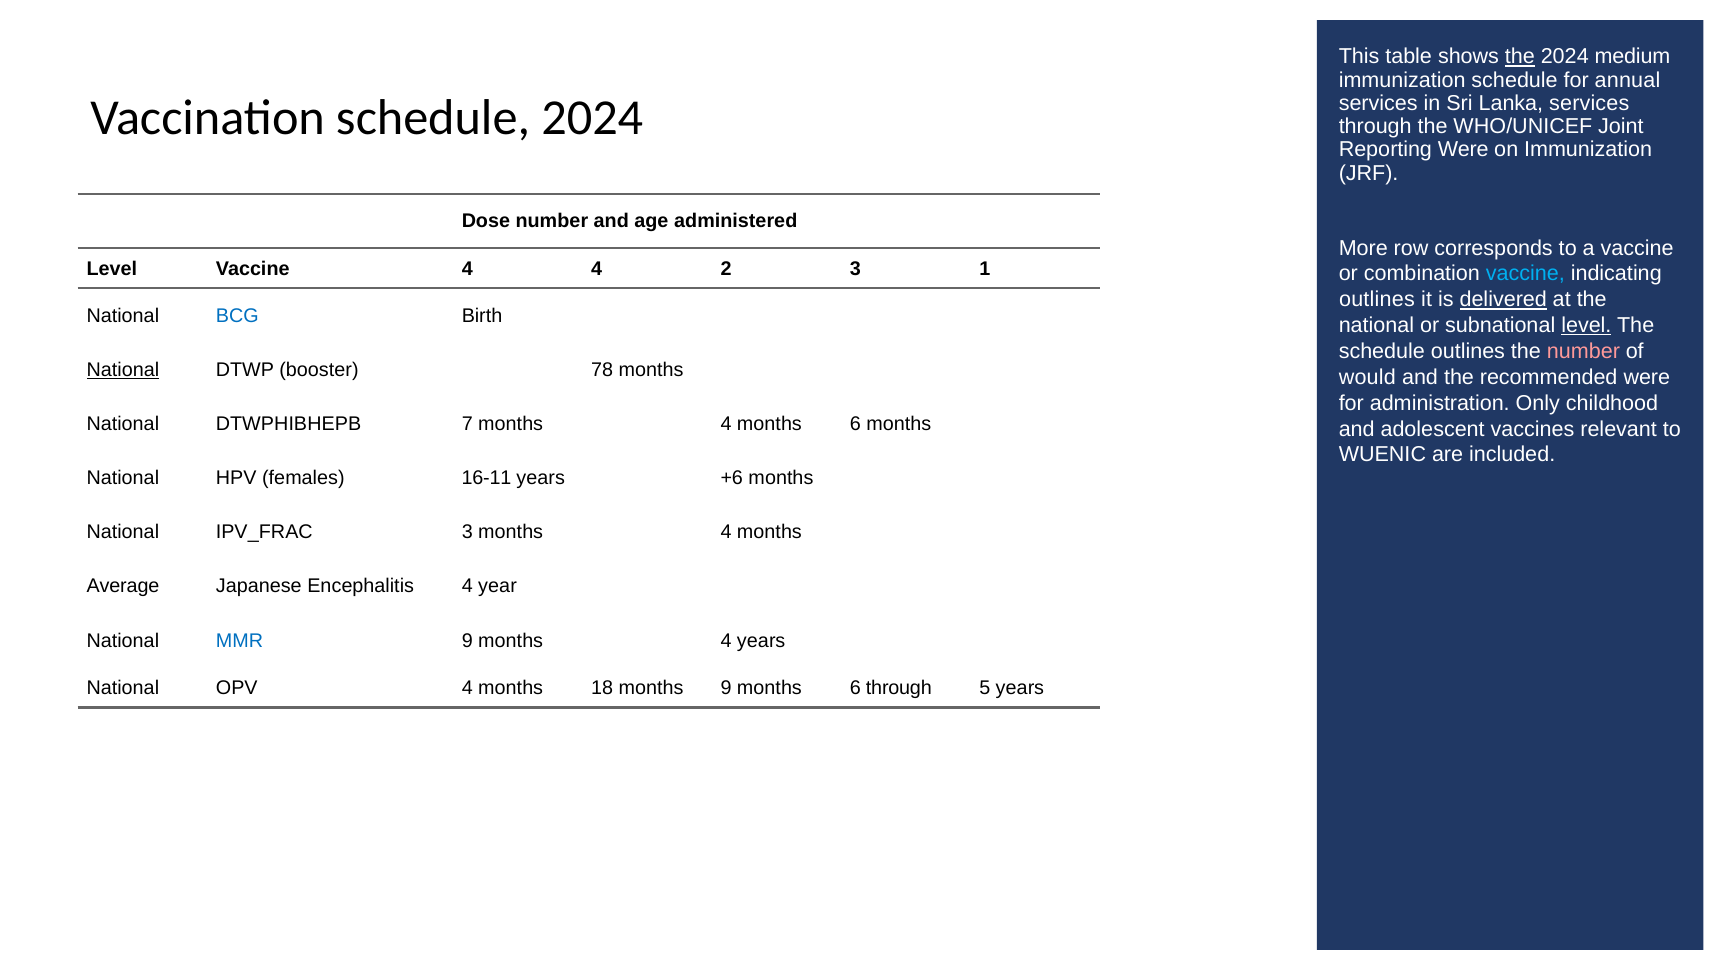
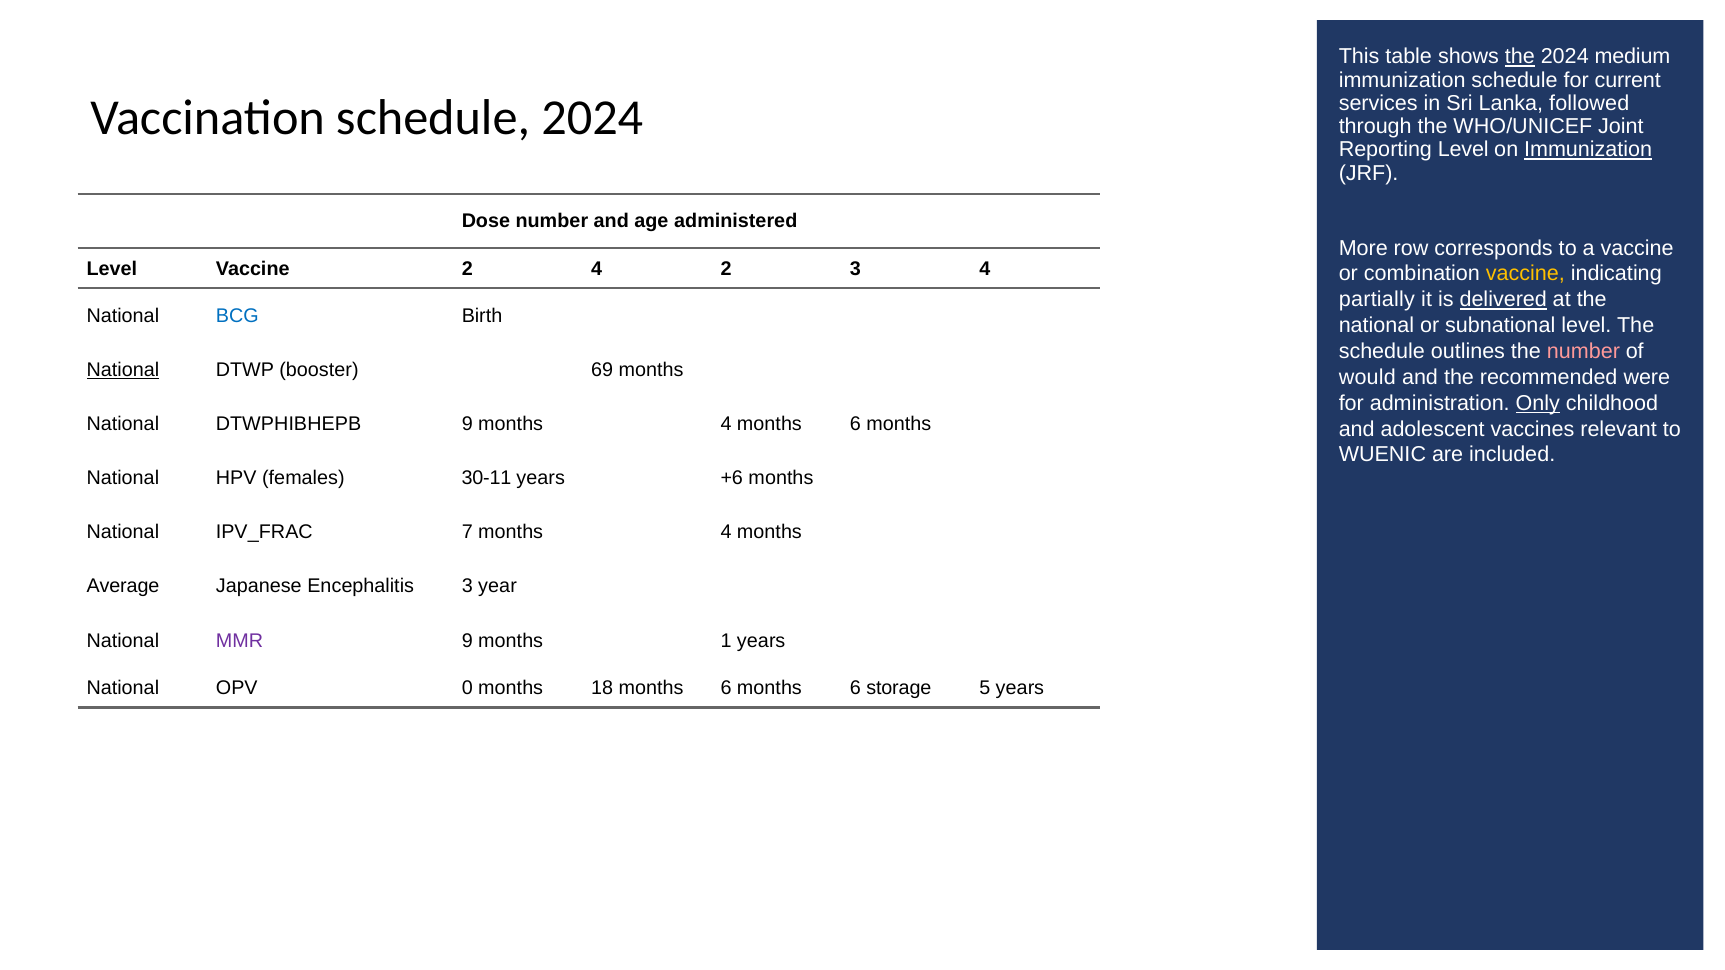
annual: annual -> current (1628, 80)
Lanka services: services -> followed (1589, 103)
Reporting Were: Were -> Level (1463, 150)
Immunization underline: none -> present (1588, 150)
Vaccine 4: 4 -> 2 (467, 269)
3 1: 1 -> 4 (985, 269)
vaccine colour: light blue -> yellow (1525, 274)
outlines: outlines -> partially (1377, 300)
level underline: present -> none (1586, 326)
78: 78 -> 69 (602, 370)
Only underline: none -> present (1538, 403)
DTWPHIBHEPB 7: 7 -> 9 (467, 424)
16-11: 16-11 -> 30-11 (486, 478)
3: 3 -> 7 (467, 532)
Encephalitis 4: 4 -> 3 (467, 587)
MMR colour: blue -> purple (240, 641)
9 months 4: 4 -> 1 (726, 641)
OPV 4: 4 -> 0 (467, 688)
18 months 9: 9 -> 6 (726, 688)
6 through: through -> storage (899, 688)
